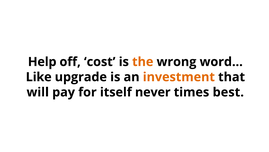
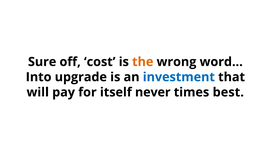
Help: Help -> Sure (42, 62)
Like: Like -> Into (39, 77)
investment colour: orange -> blue (179, 77)
